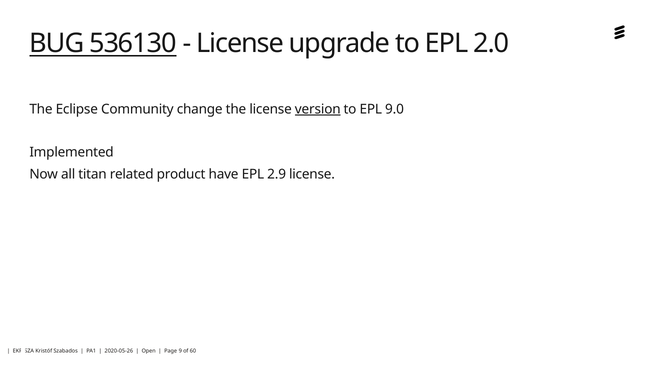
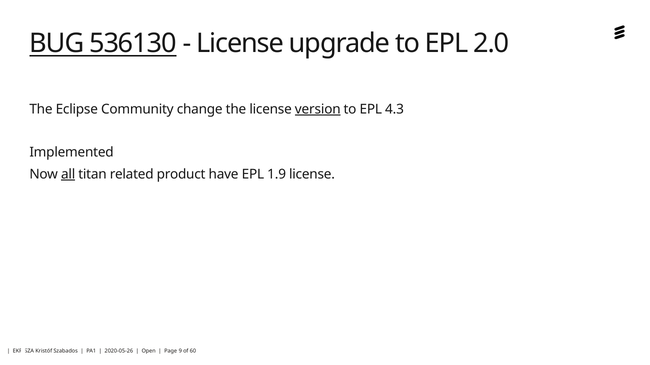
9.0: 9.0 -> 4.3 (395, 109)
all underline: none -> present (68, 174)
2.9: 2.9 -> 1.9 (277, 174)
